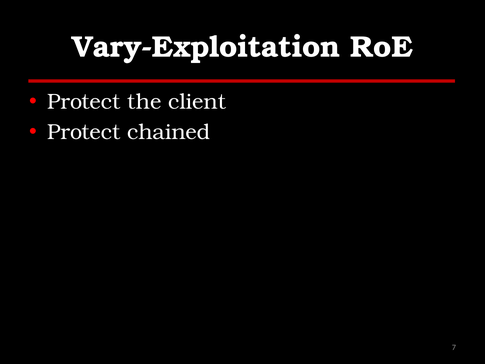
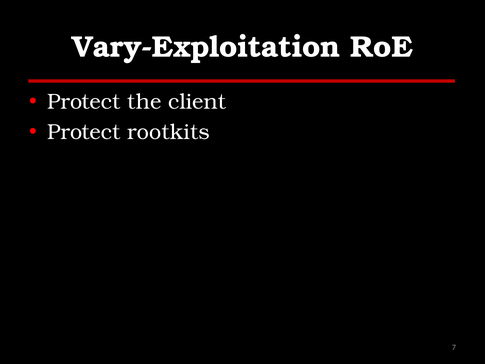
chained: chained -> rootkits (169, 132)
